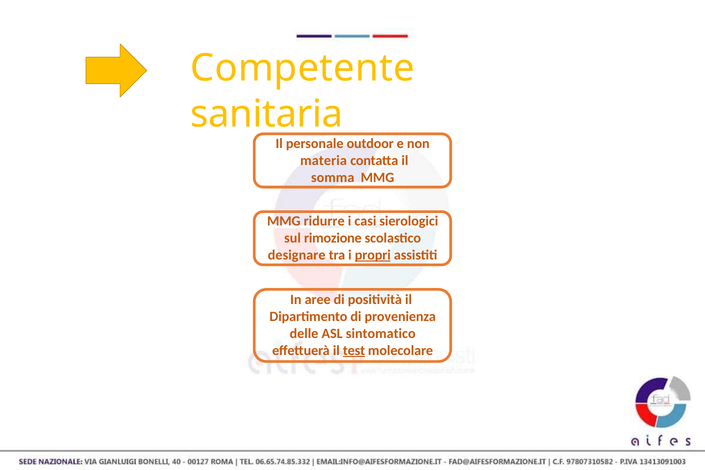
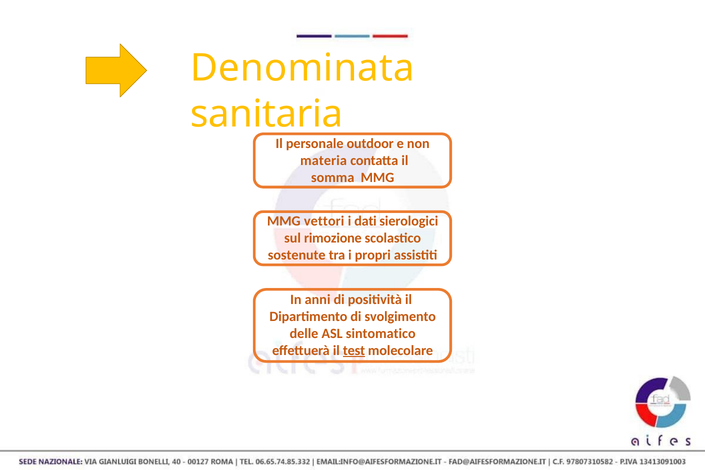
Competente: Competente -> Denominata (302, 68)
ridurre: ridurre -> vettori (324, 221)
casi: casi -> dati (365, 221)
designare: designare -> sostenute (297, 255)
propri underline: present -> none (373, 255)
aree: aree -> anni (318, 300)
provenienza: provenienza -> svolgimento (400, 317)
